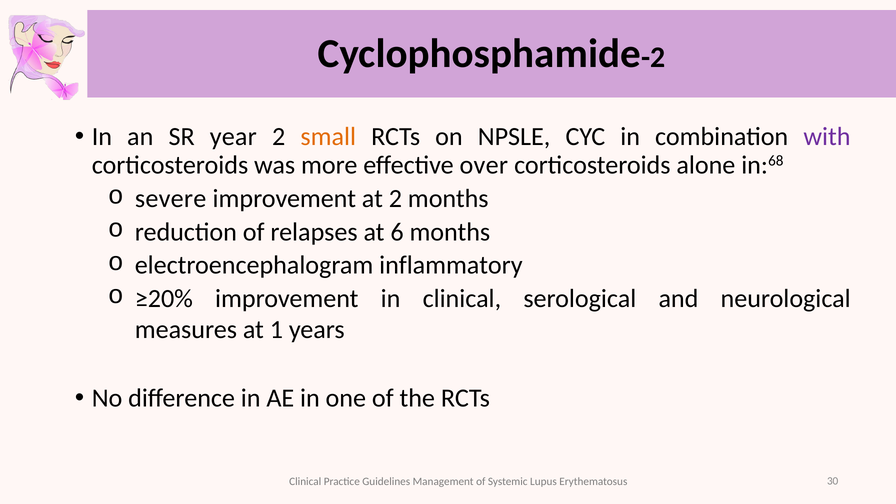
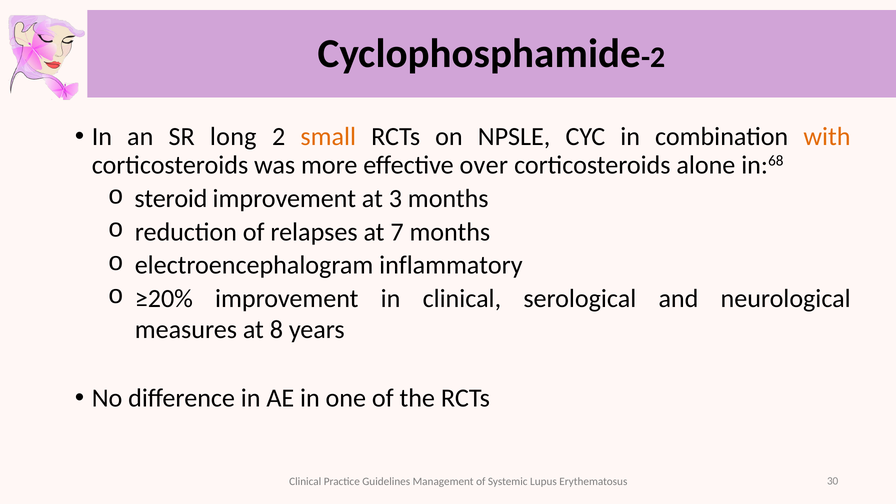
year: year -> long (233, 137)
with colour: purple -> orange (827, 137)
severe: severe -> steroid (171, 199)
at 2: 2 -> 3 (395, 199)
6: 6 -> 7 (397, 232)
1: 1 -> 8 (276, 330)
